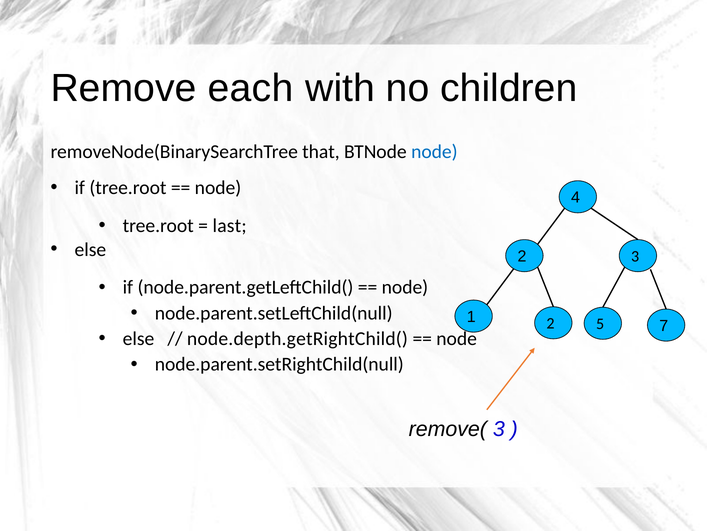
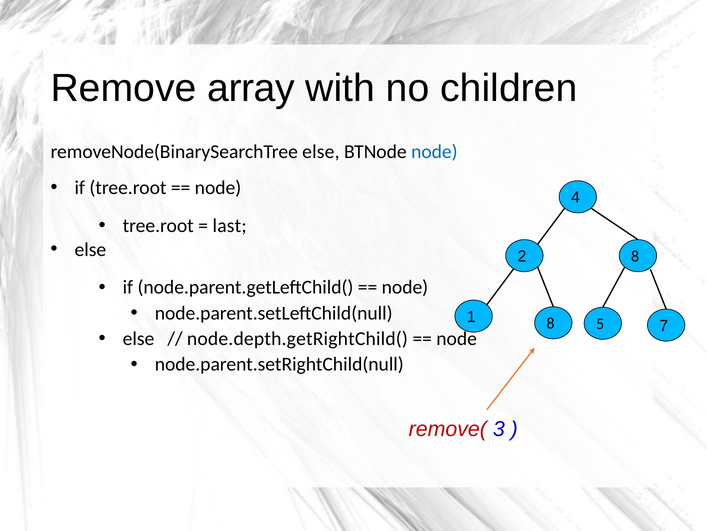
each: each -> array (251, 88)
removeNode(BinarySearchTree that: that -> else (321, 151)
2 3: 3 -> 8 (635, 256)
1 2: 2 -> 8 (551, 323)
remove( colour: black -> red (448, 428)
